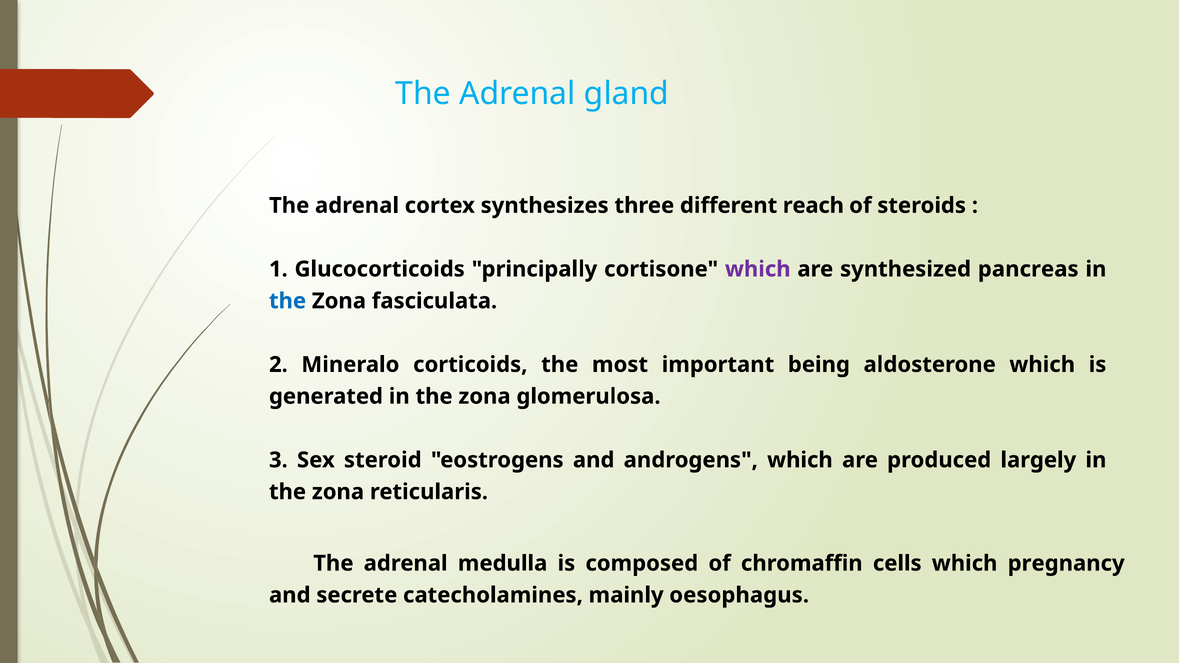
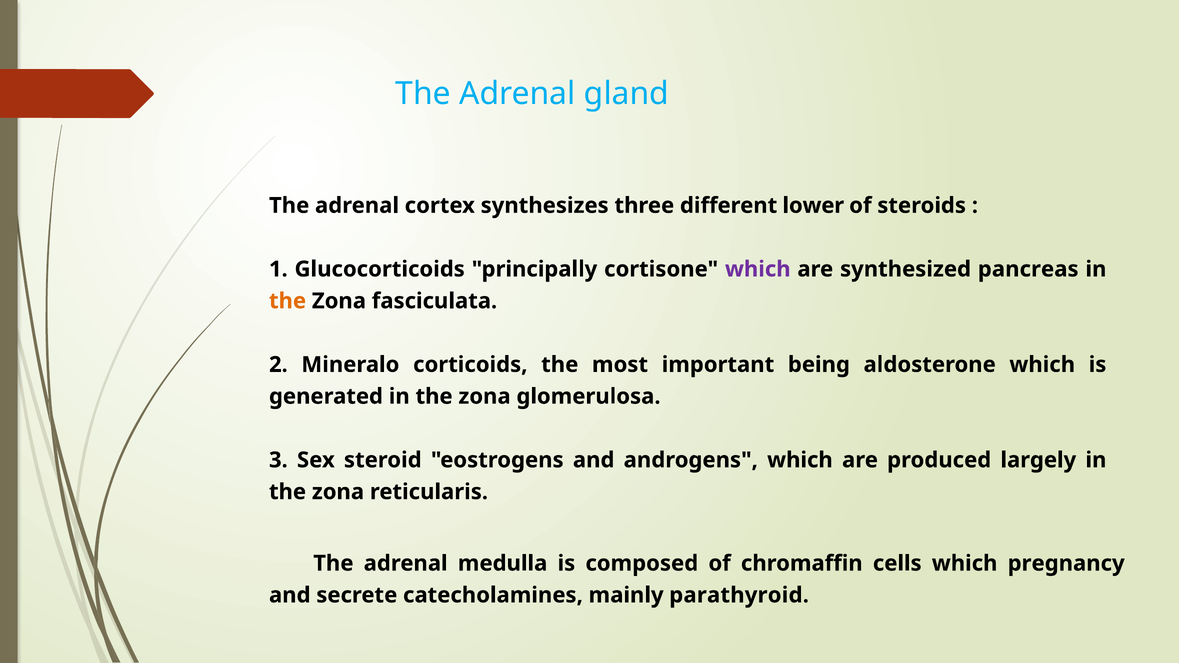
reach: reach -> lower (813, 206)
the colour: blue -> orange (288, 301)
oesophagus: oesophagus -> parathyroid (739, 595)
